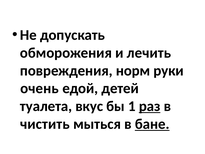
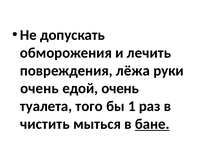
норм: норм -> лёжа (133, 70)
едой детей: детей -> очень (120, 88)
вкус: вкус -> того (89, 106)
раз underline: present -> none (150, 106)
